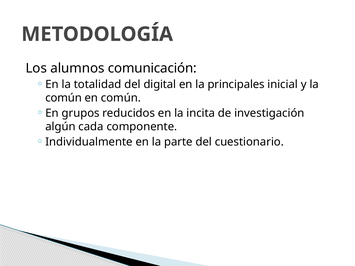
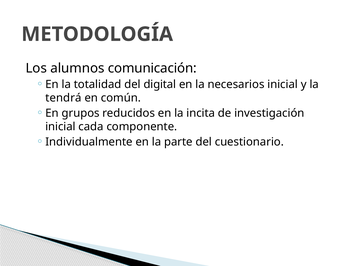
principales: principales -> necesarios (236, 84)
común: común -> tendrá (63, 98)
algún: algún -> inicial (60, 127)
